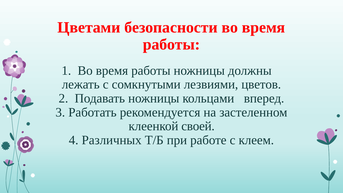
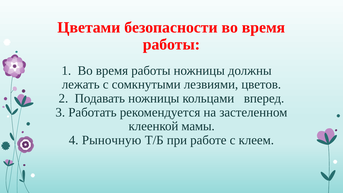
своей: своей -> мамы (198, 126)
Различных: Различных -> Рыночную (112, 140)
